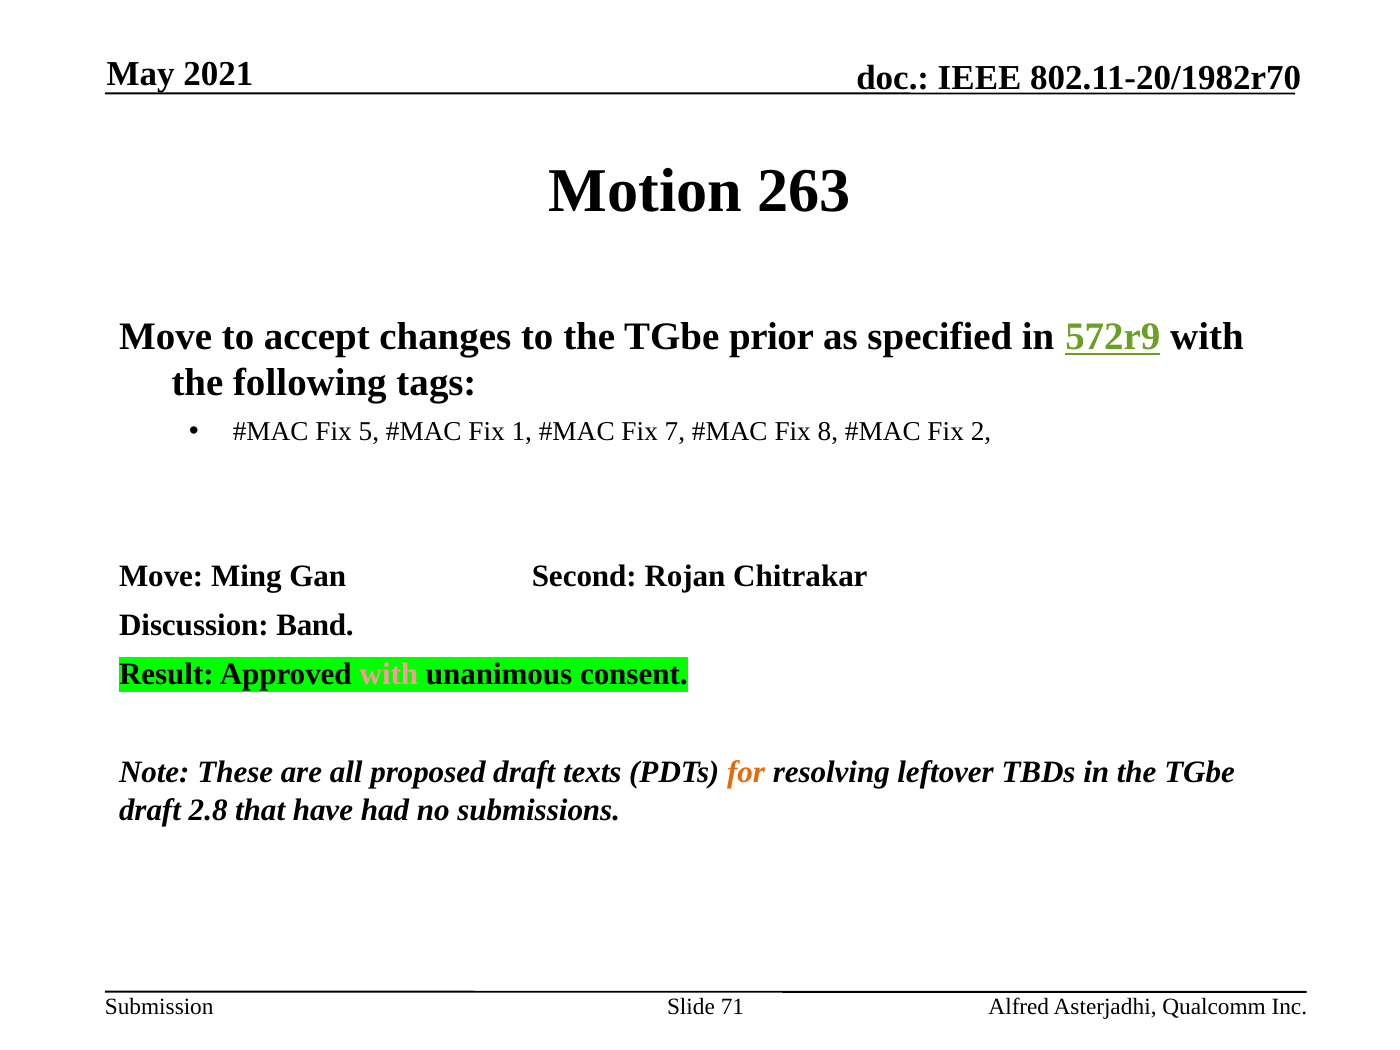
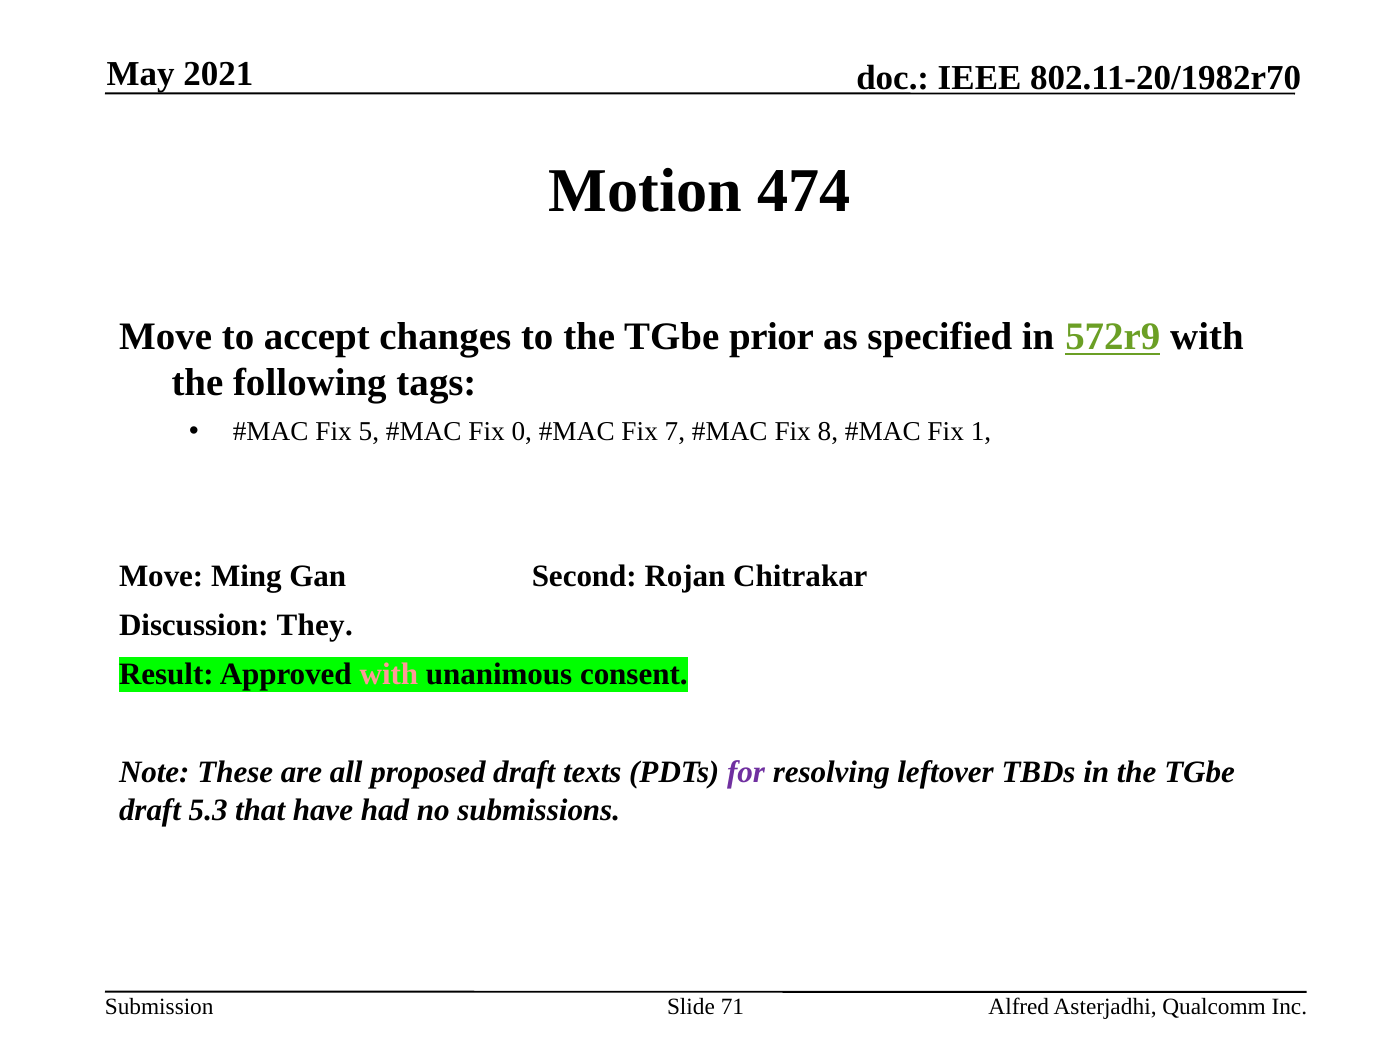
263: 263 -> 474 (804, 191)
1: 1 -> 0 (522, 432)
2: 2 -> 1 (981, 432)
Band: Band -> They (315, 626)
for colour: orange -> purple (746, 773)
2.8: 2.8 -> 5.3 (208, 810)
